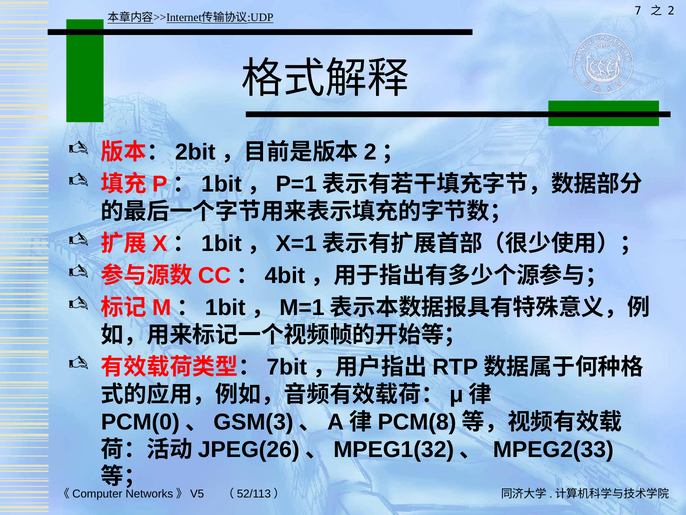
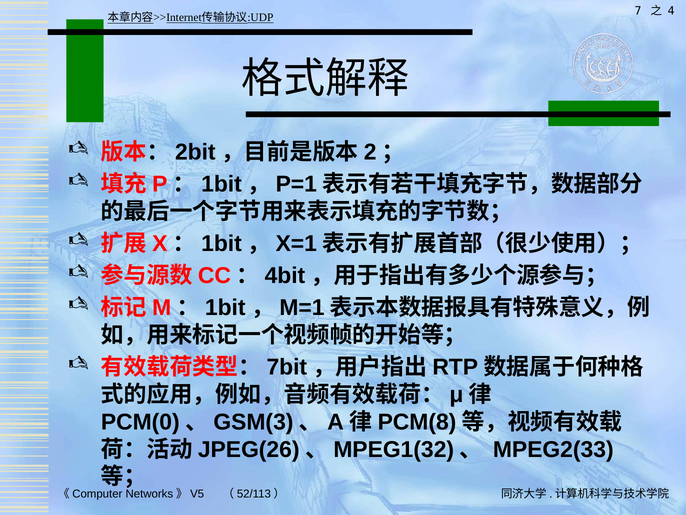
2: 2 -> 4 (671, 11)
